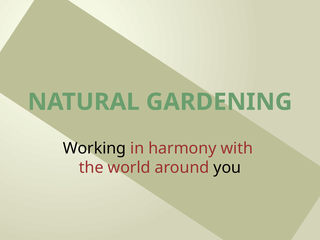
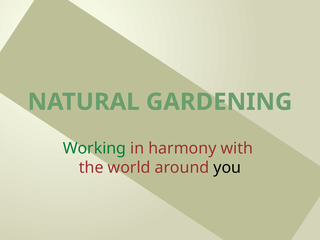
Working colour: black -> green (94, 148)
